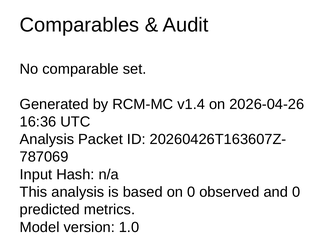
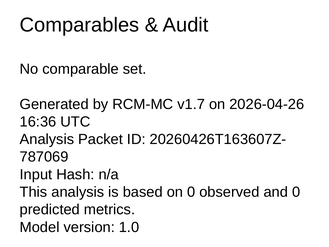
v1.4: v1.4 -> v1.7 (191, 104)
